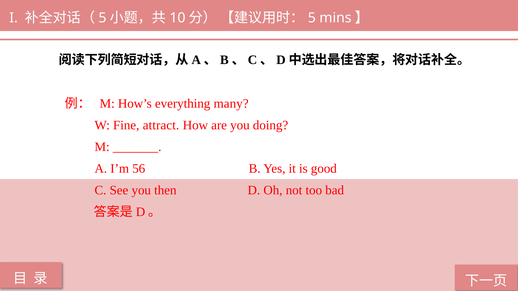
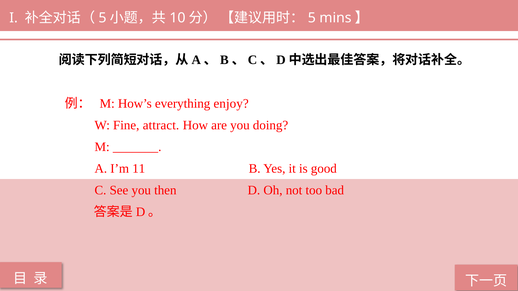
many: many -> enjoy (231, 104)
56: 56 -> 11 (139, 169)
